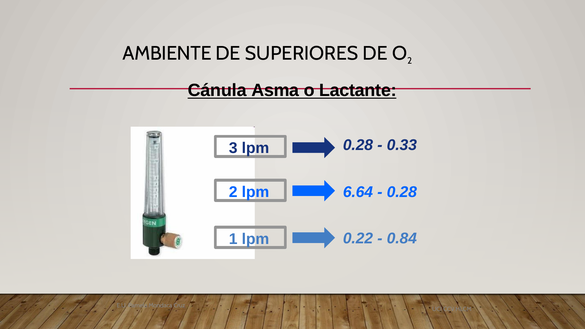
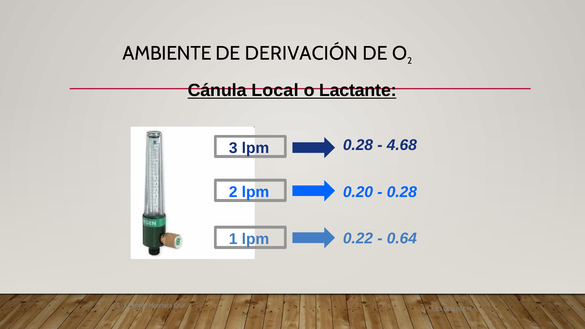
SUPERIORES: SUPERIORES -> DERIVACIÓN (301, 53)
Asma: Asma -> Local (275, 90)
0.33: 0.33 -> 4.68 (402, 145)
6.64: 6.64 -> 0.20 (358, 192)
0.84: 0.84 -> 0.64 (402, 239)
